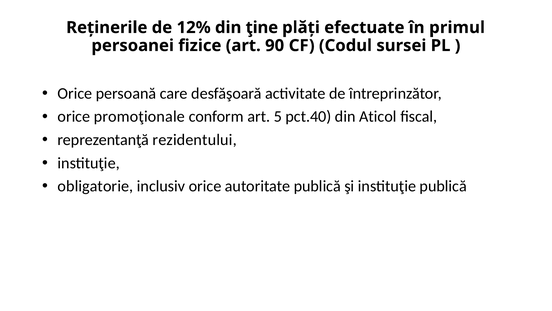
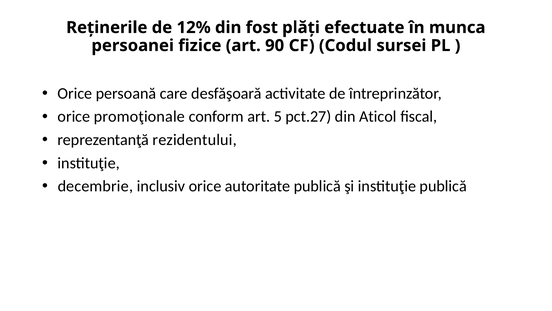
ţine: ţine -> fost (262, 27)
primul: primul -> munca (457, 27)
pct.40: pct.40 -> pct.27 (308, 116)
obligatorie: obligatorie -> decembrie (95, 186)
